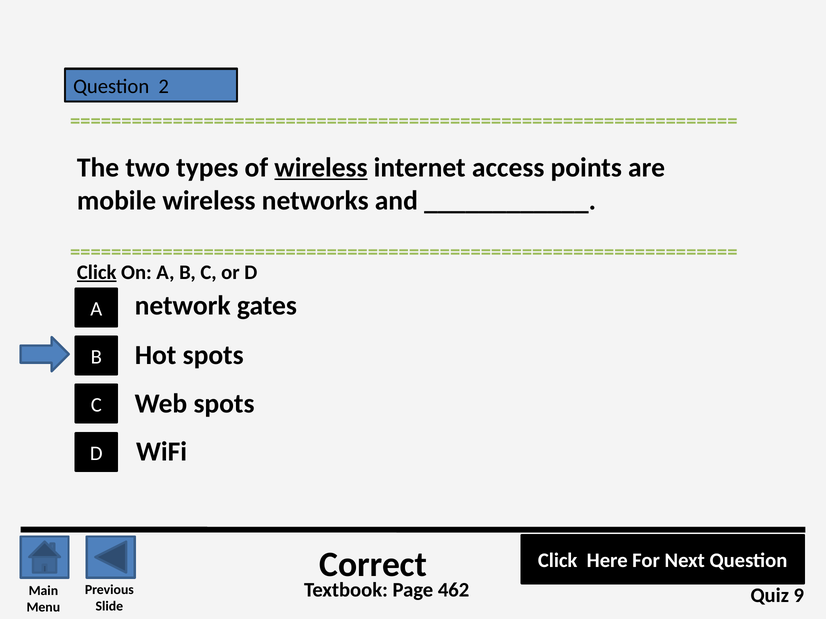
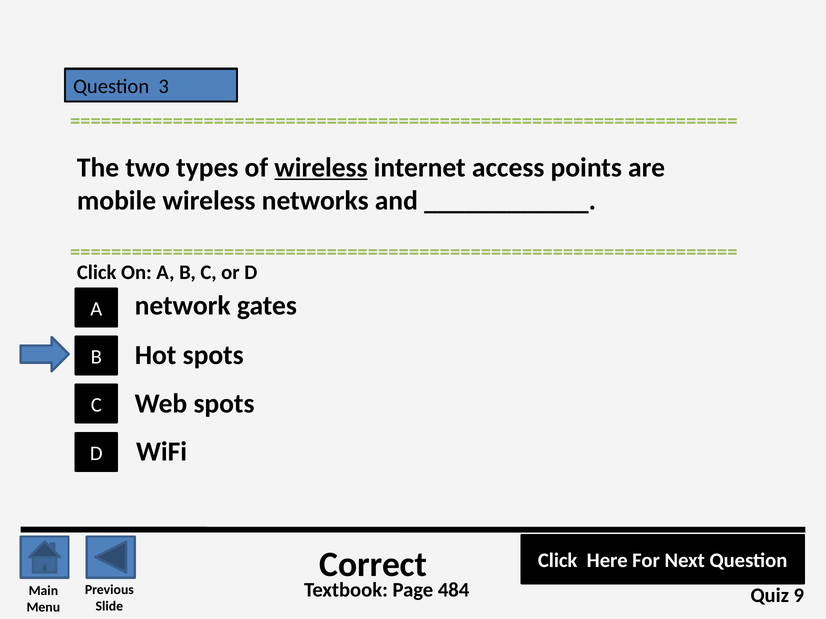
2: 2 -> 3 (164, 87)
Click underline: present -> none (97, 273)
462: 462 -> 484 (454, 590)
